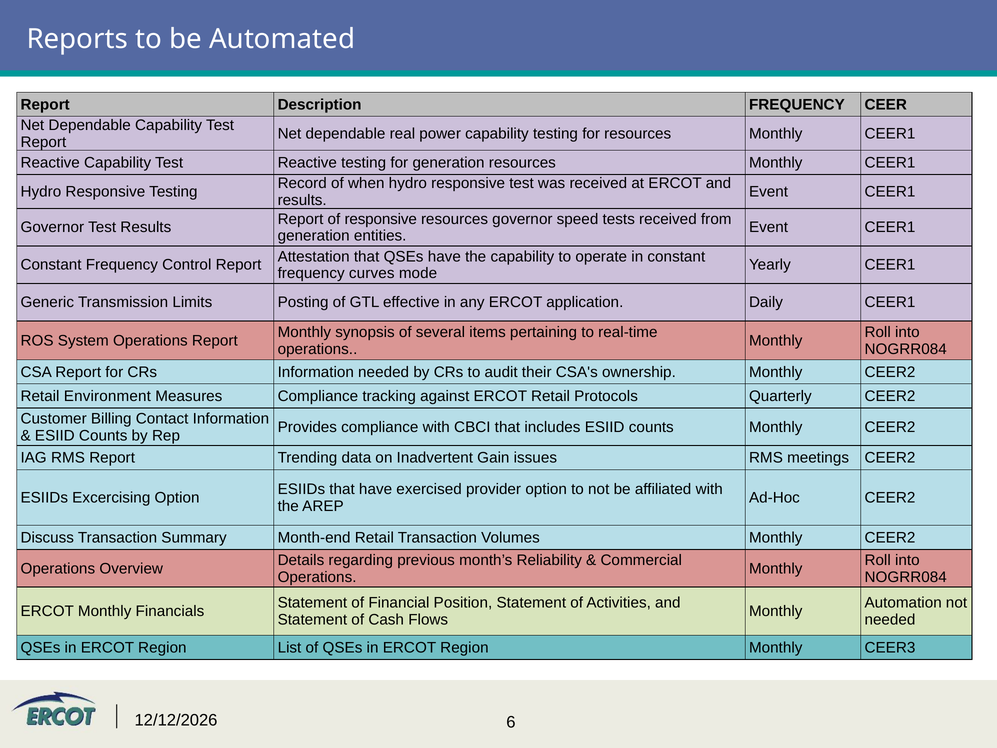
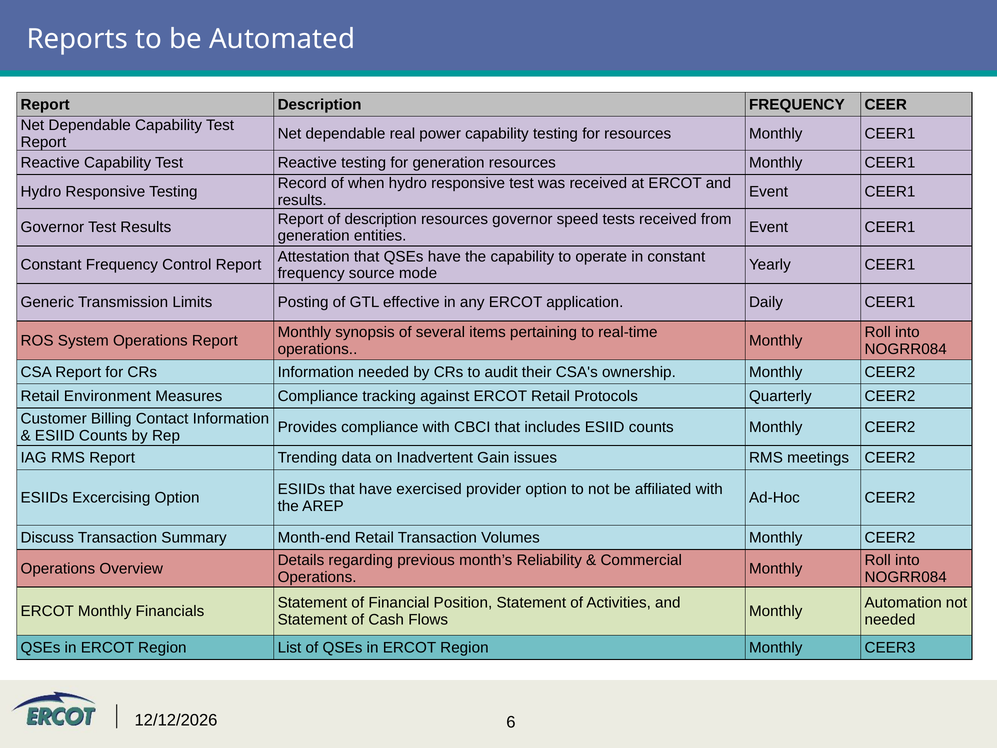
of responsive: responsive -> description (381, 219)
curves: curves -> source (372, 273)
